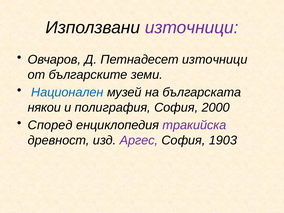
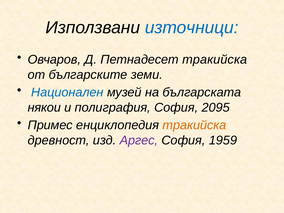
източници colour: purple -> blue (192, 27)
Петнадесет източници: източници -> тракийска (215, 60)
2000: 2000 -> 2095 (216, 108)
Според: Според -> Примес (50, 125)
тракийска colour: purple -> orange (194, 125)
1903: 1903 -> 1959 (223, 140)
